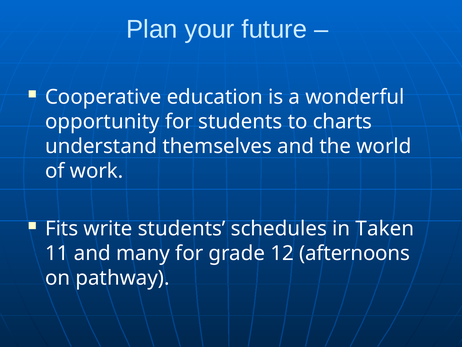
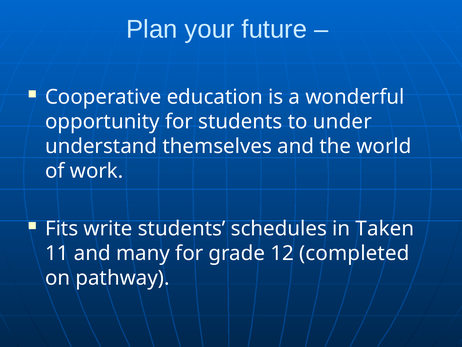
charts: charts -> under (342, 122)
afternoons: afternoons -> completed (354, 253)
